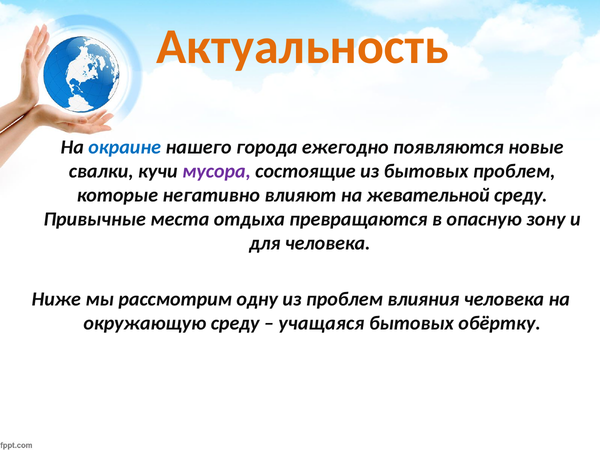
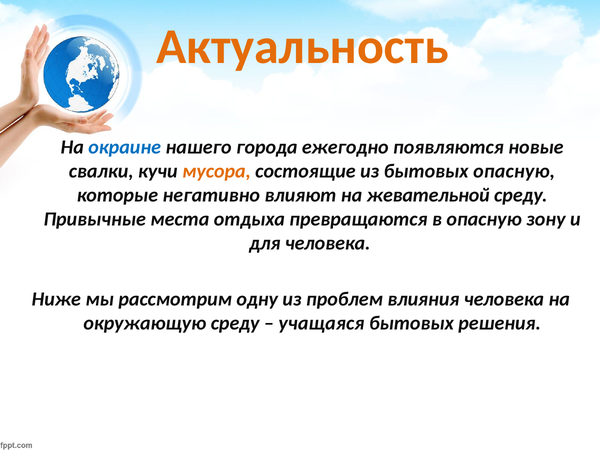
мусора colour: purple -> orange (216, 171)
бытовых проблем: проблем -> опасную (514, 171)
обёртку: обёртку -> решения (500, 323)
